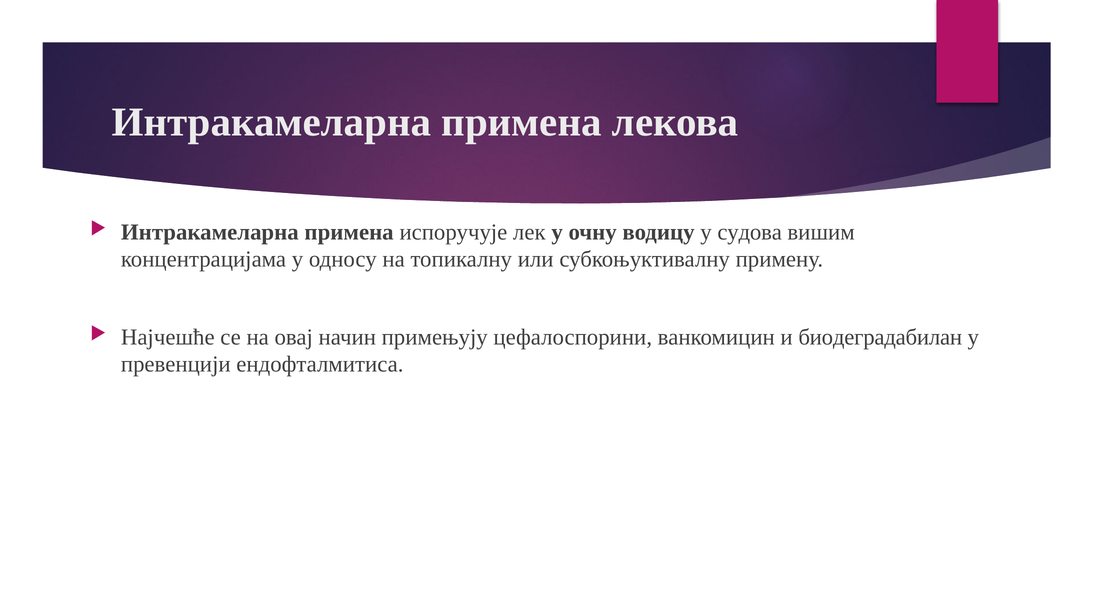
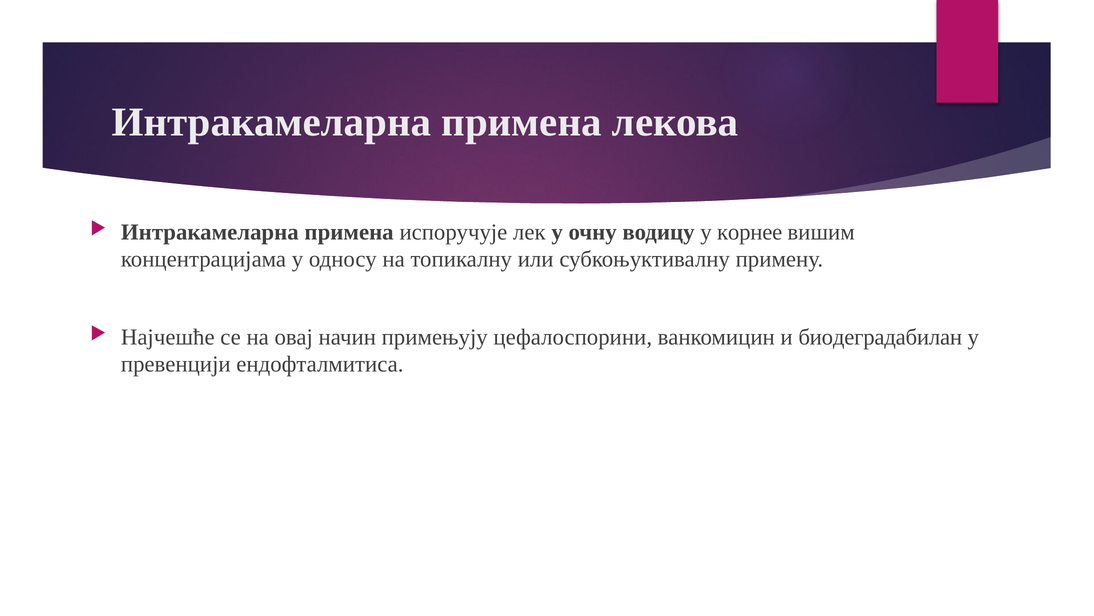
судова: судова -> корнее (750, 232)
